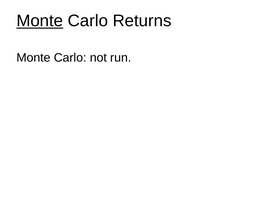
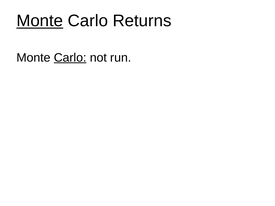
Carlo underline: none -> present (70, 58)
